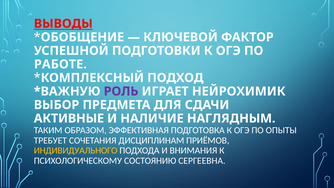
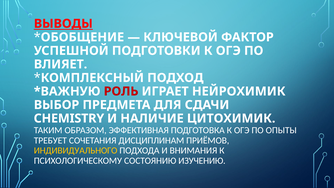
РАБОТЕ: РАБОТЕ -> ВЛИЯЕТ (61, 64)
РОЛЬ colour: purple -> red (121, 91)
АКТИВНЫЕ: АКТИВНЫЕ -> CHEMISTRY (69, 118)
НАГЛЯДНЫМ: НАГЛЯДНЫМ -> ЦИТОХИМИК (231, 118)
СЕРГЕЕВНА: СЕРГЕЕВНА -> ИЗУЧЕНИЮ (202, 161)
